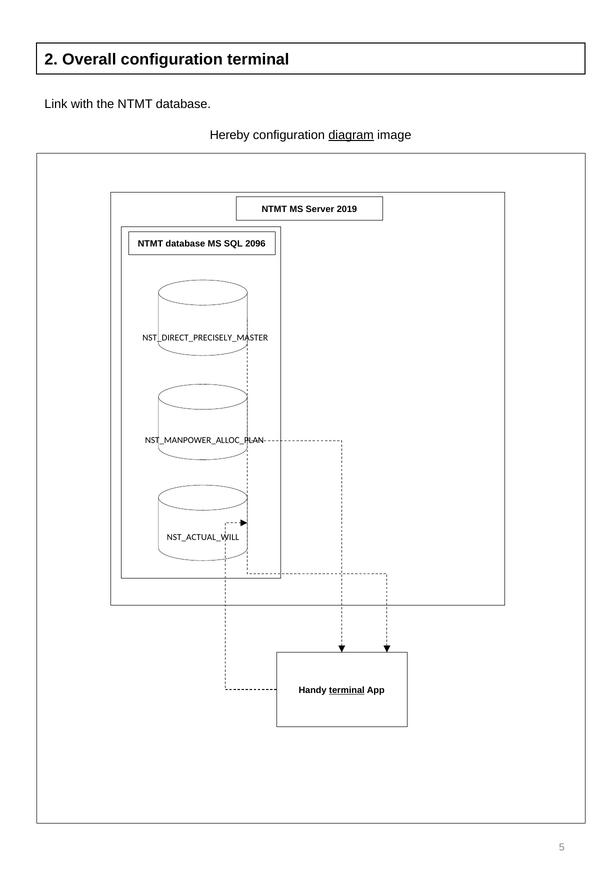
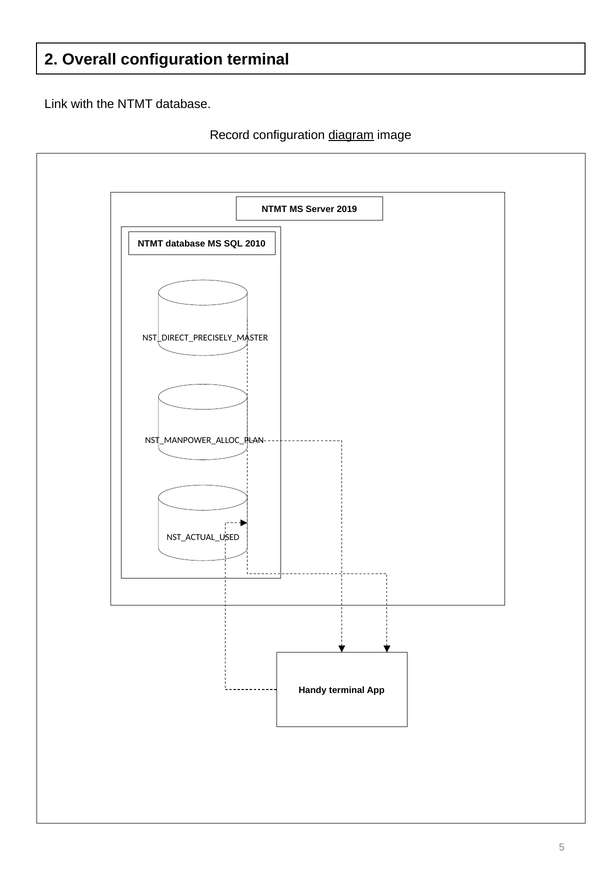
Hereby: Hereby -> Record (230, 135)
2096: 2096 -> 2010 (255, 244)
NST_ACTUAL_WILL: NST_ACTUAL_WILL -> NST_ACTUAL_USED (203, 537)
terminal underline: present -> none (347, 690)
